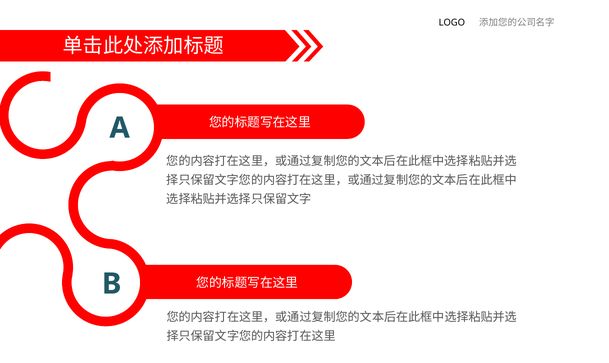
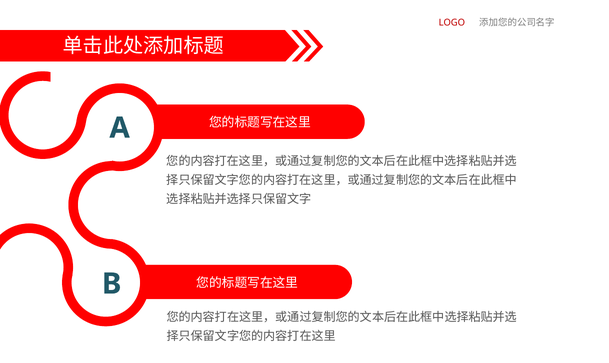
LOGO colour: black -> red (452, 22)
